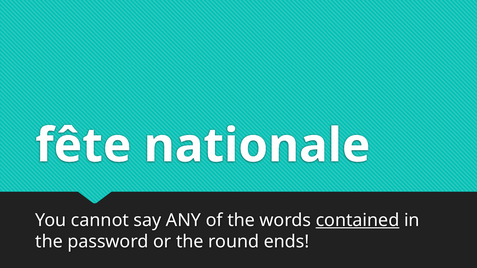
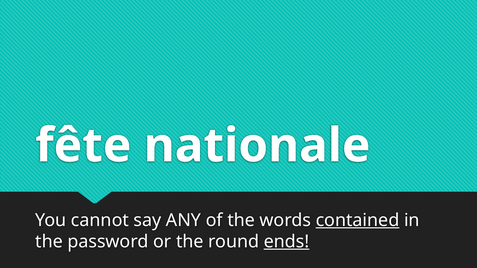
ends underline: none -> present (287, 242)
